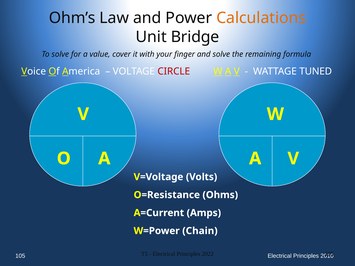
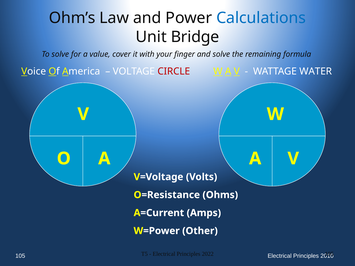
Calculations colour: orange -> blue (261, 18)
TUNED: TUNED -> WATER (316, 71)
Chain: Chain -> Other (200, 231)
